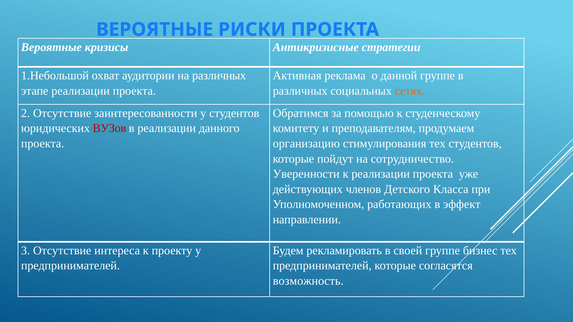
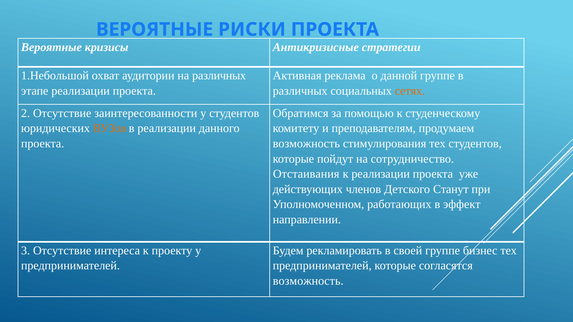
ВУЗов colour: red -> orange (109, 128)
организацию: организацию -> возможность (306, 144)
Уверенности: Уверенности -> Отстаивания (306, 174)
Класса: Класса -> Станут (451, 189)
